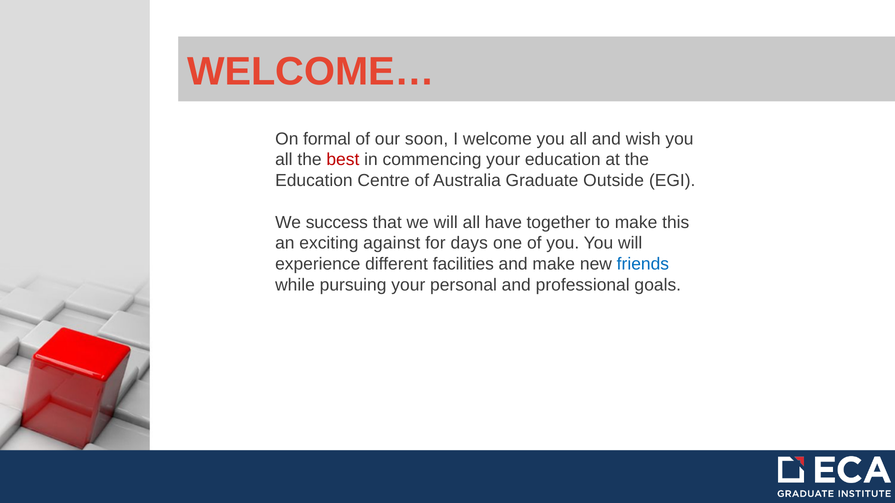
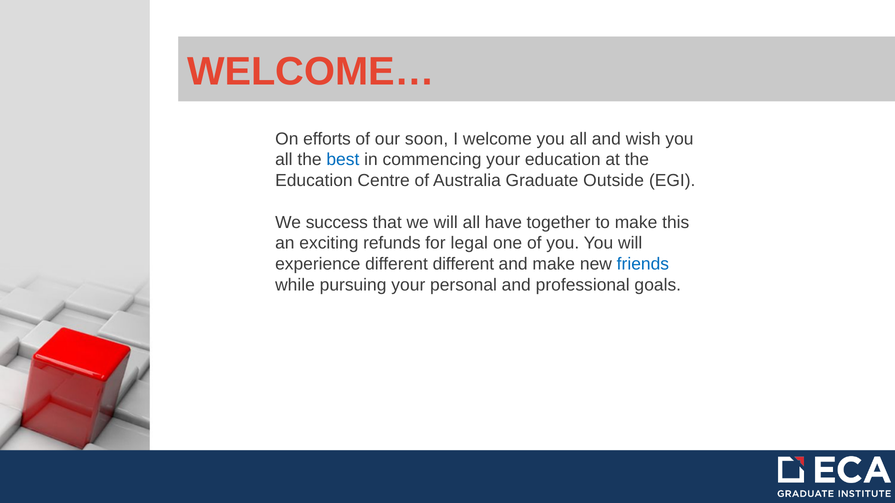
formal: formal -> efforts (327, 139)
best colour: red -> blue (343, 160)
against: against -> refunds (392, 243)
days: days -> legal (469, 243)
different facilities: facilities -> different (463, 264)
